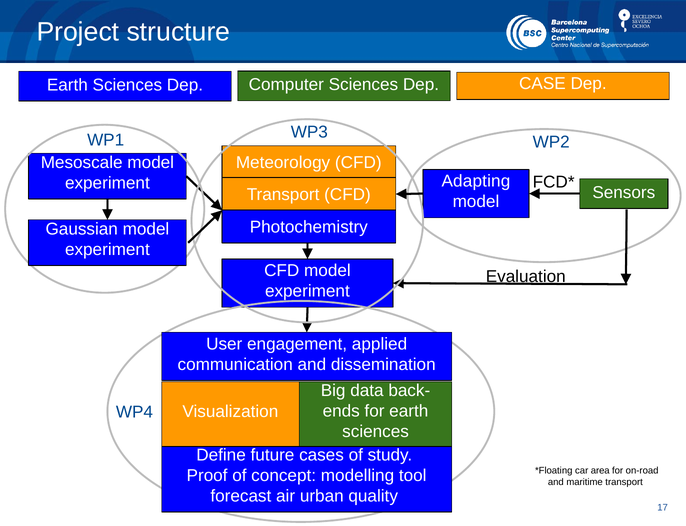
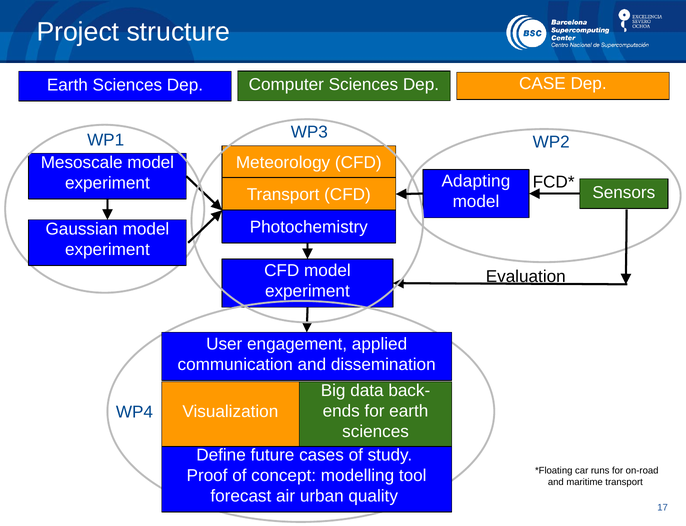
area: area -> runs (600, 471)
